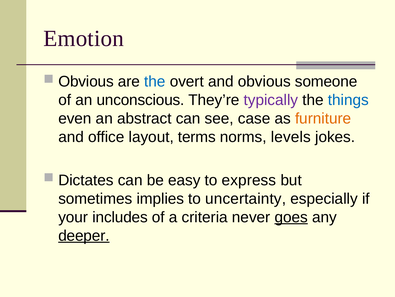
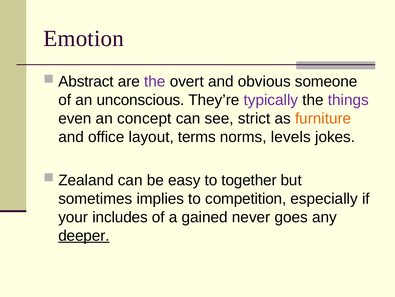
Obvious: Obvious -> Abstract (86, 81)
the colour: blue -> purple (155, 81)
things colour: blue -> purple (348, 100)
abstract: abstract -> concept (144, 118)
case: case -> strict (254, 118)
Dictates: Dictates -> Zealand (86, 180)
express: express -> together (249, 180)
uncertainty: uncertainty -> competition (246, 198)
criteria: criteria -> gained (205, 217)
goes underline: present -> none (291, 217)
